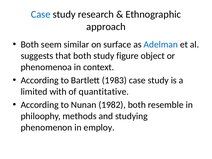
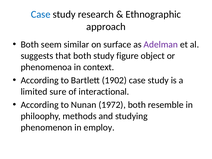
Adelman colour: blue -> purple (161, 44)
1983: 1983 -> 1902 (114, 80)
with: with -> sure (58, 92)
quantitative: quantitative -> interactional (104, 92)
1982: 1982 -> 1972 (112, 105)
